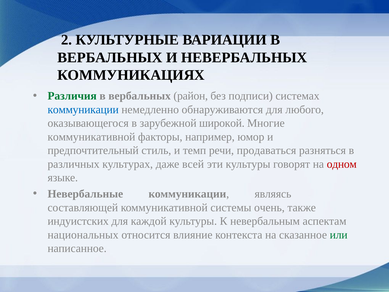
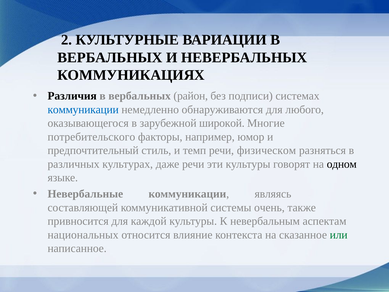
Различия colour: green -> black (72, 96)
коммуникативной: коммуникативной -> потребительского (91, 137)
продаваться: продаваться -> физическом (266, 150)
даже всей: всей -> речи (193, 164)
одном colour: red -> black (342, 164)
индуистских: индуистских -> привносится (78, 221)
